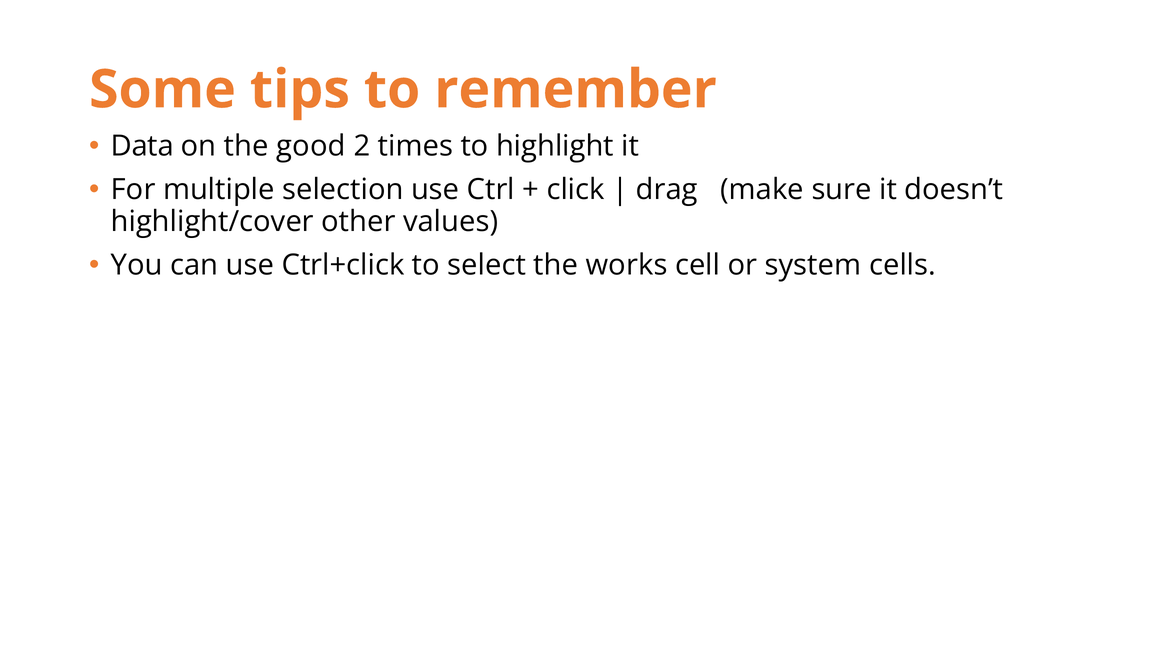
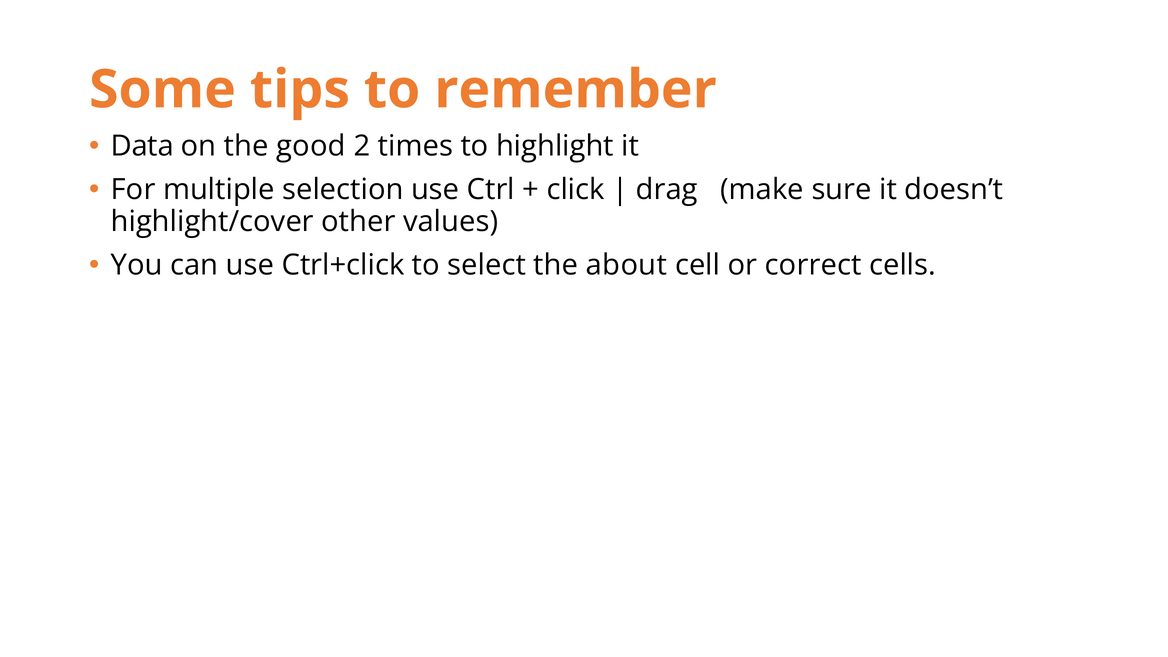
works: works -> about (627, 265)
system: system -> correct (813, 265)
